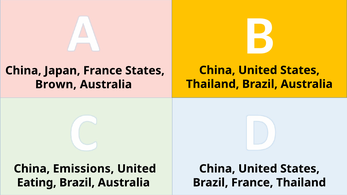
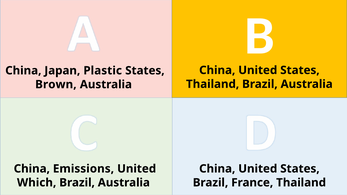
Japan France: France -> Plastic (103, 71)
Eating: Eating -> Which (37, 183)
